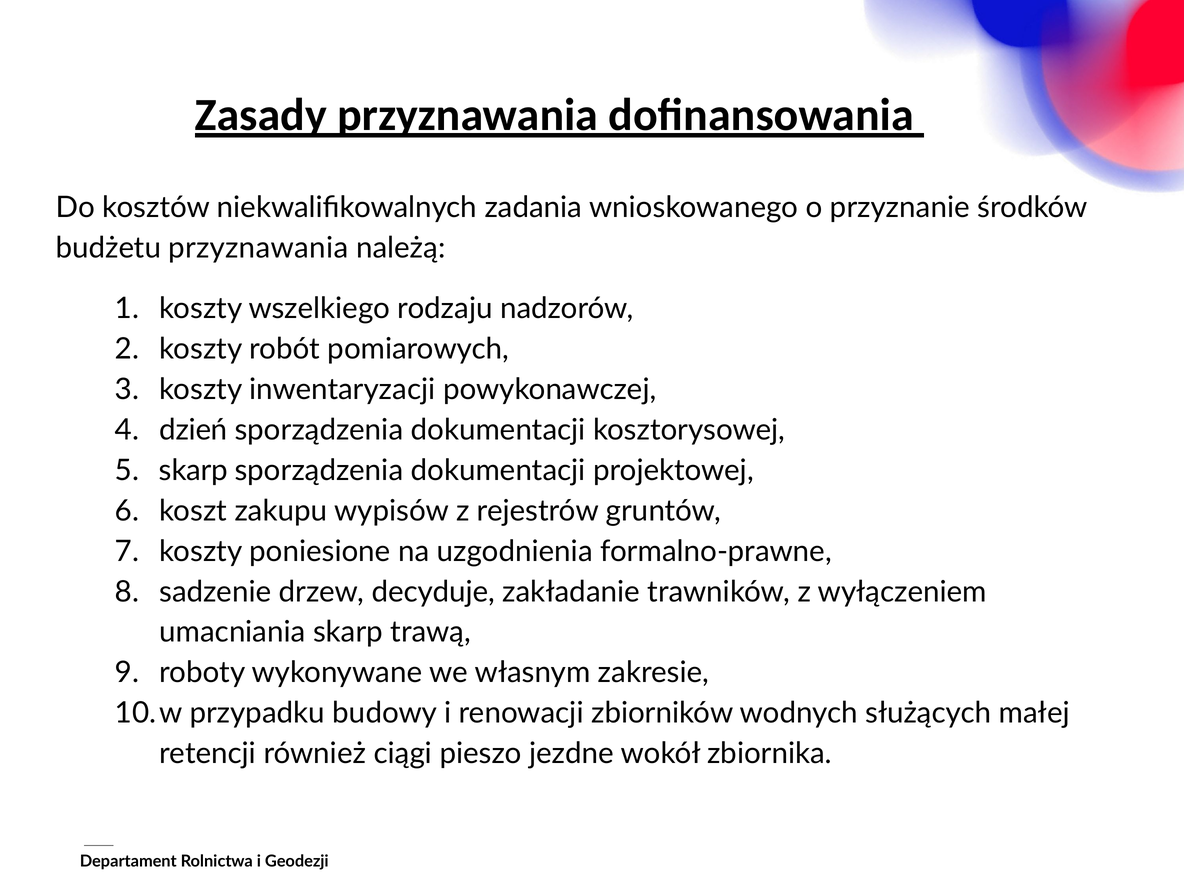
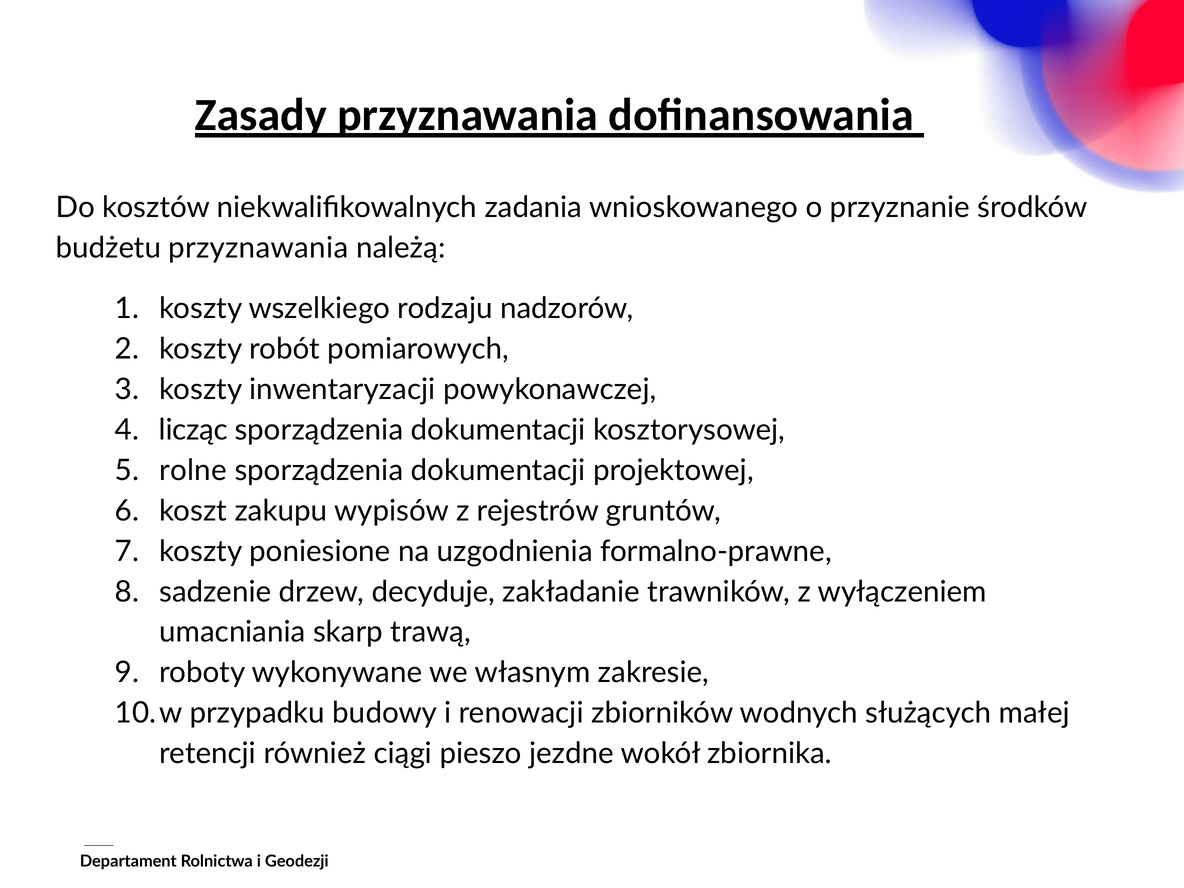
dzień: dzień -> licząc (193, 430)
skarp: skarp -> rolne (193, 470)
